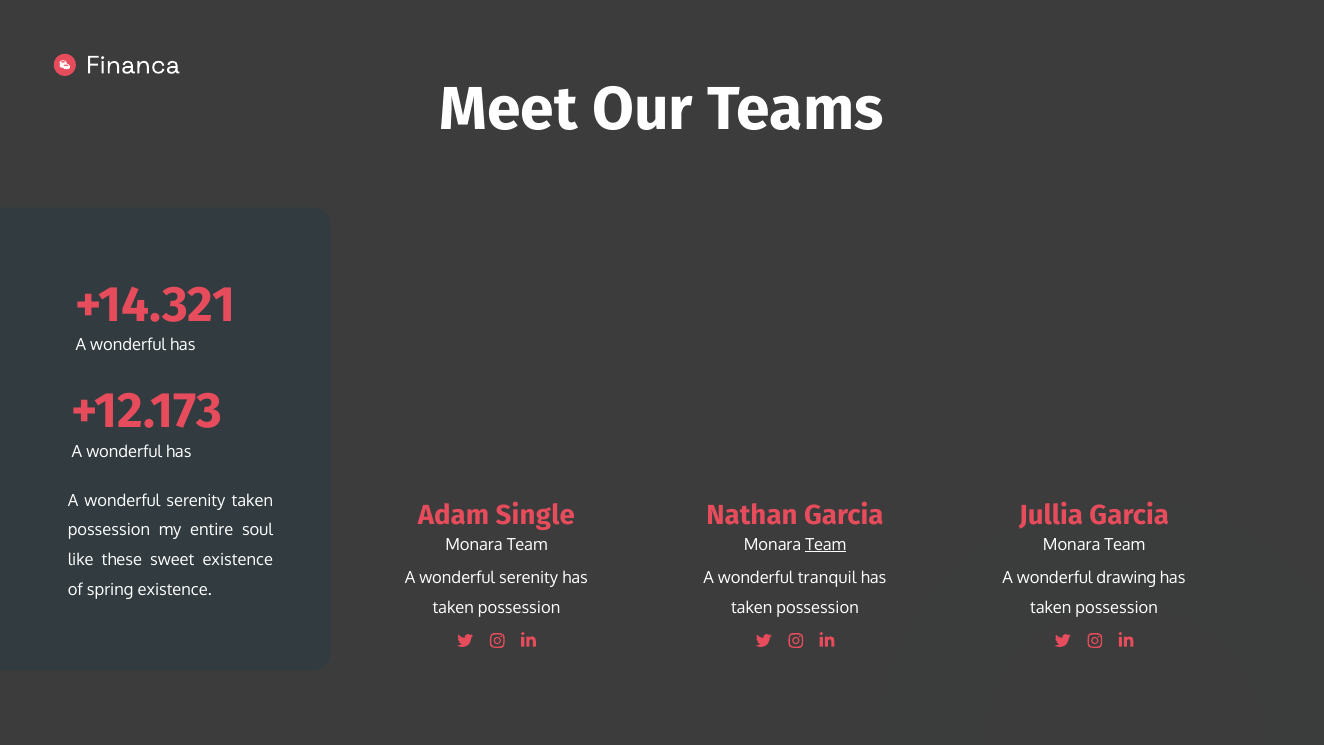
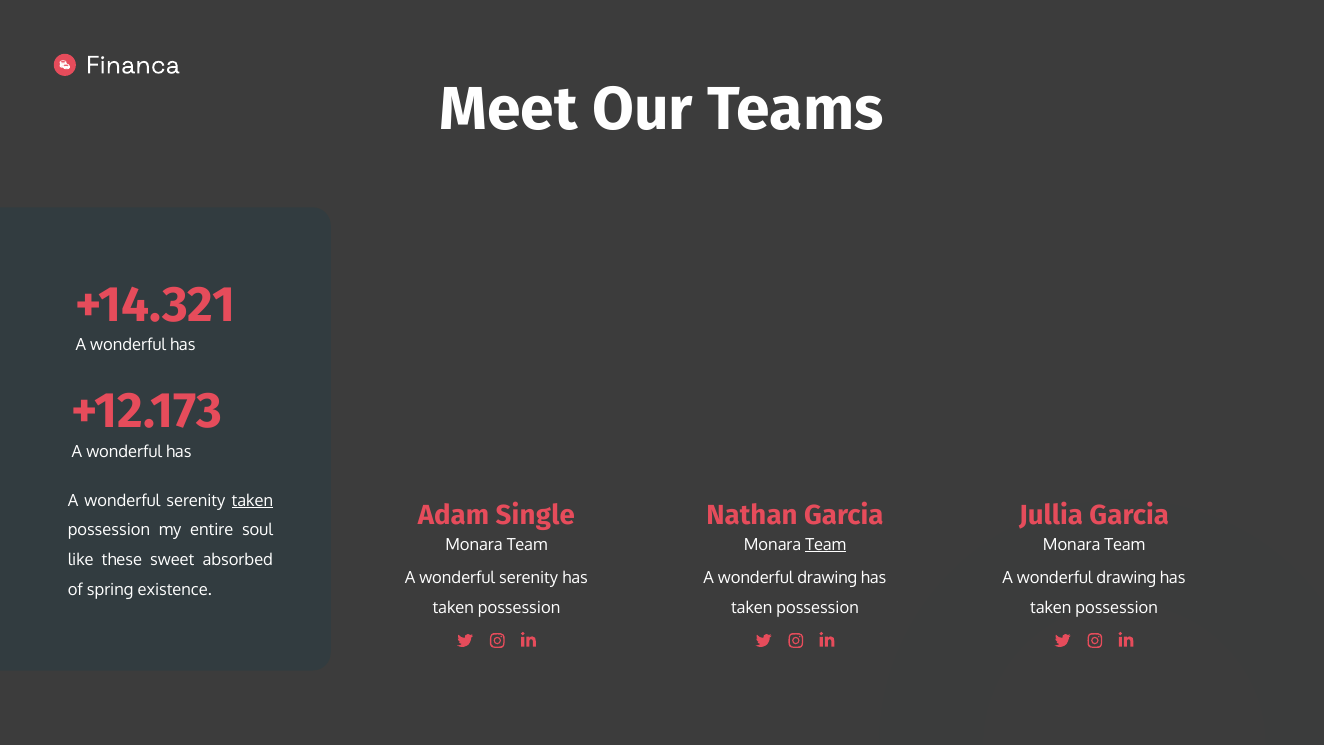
taken underline: none -> present (252, 500)
sweet existence: existence -> absorbed (238, 560)
tranquil: tranquil -> drawing (827, 578)
